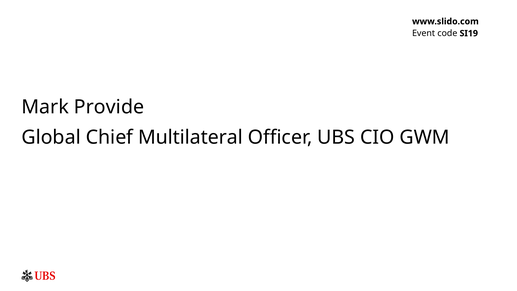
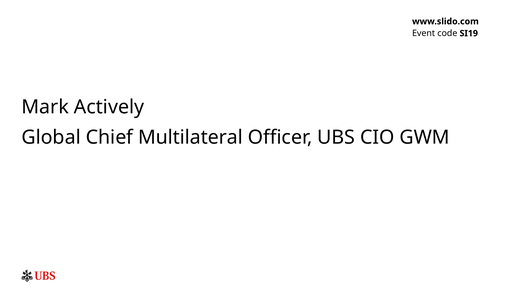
Provide: Provide -> Actively (109, 107)
